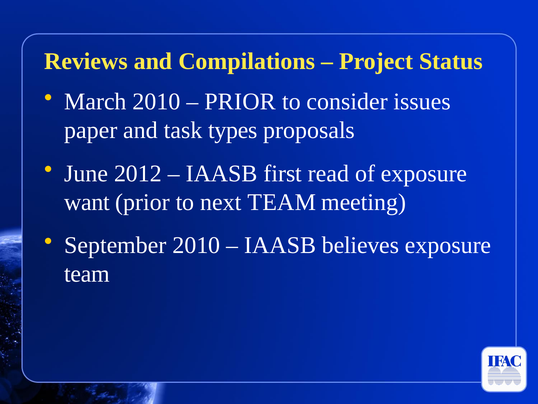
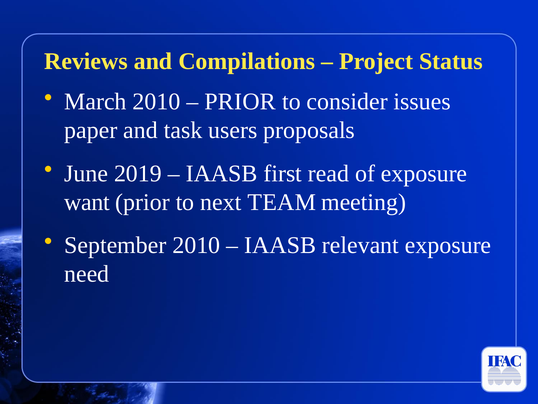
types: types -> users (233, 130)
2012: 2012 -> 2019 (138, 173)
believes: believes -> relevant (360, 245)
team: team -> need (87, 274)
